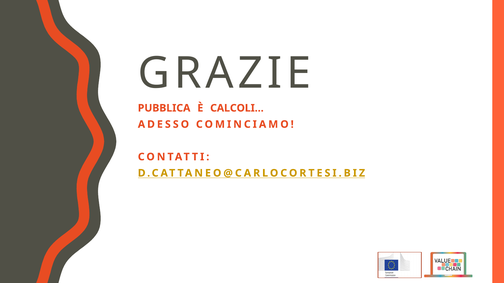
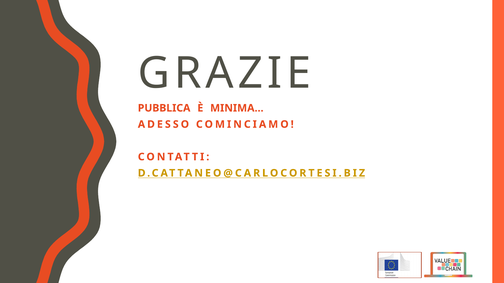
CALCOLI…: CALCOLI… -> MINIMA… (237, 108)
